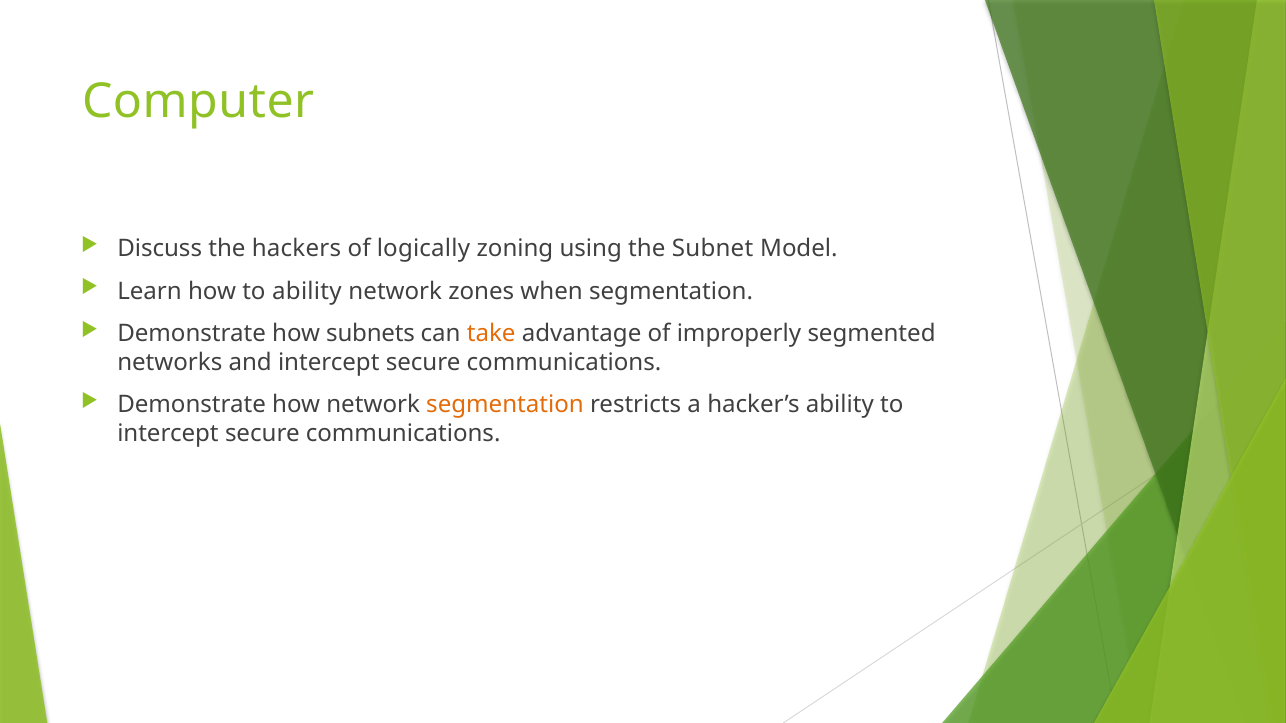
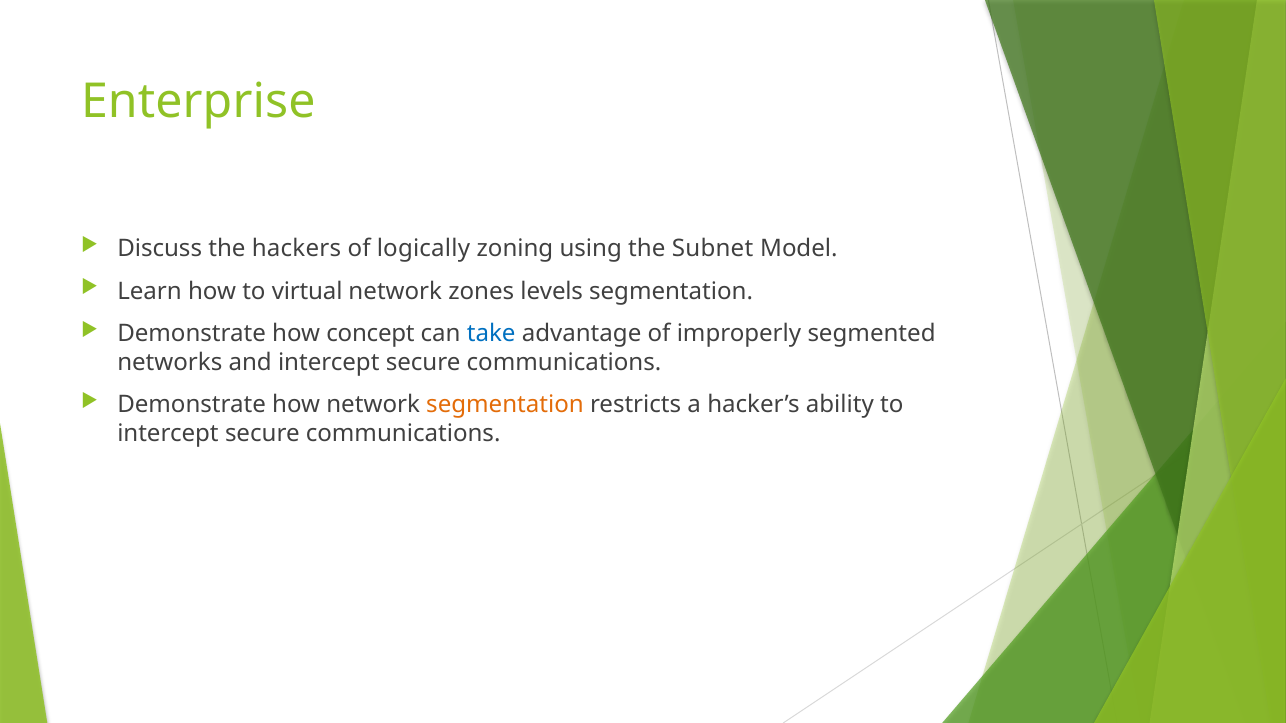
Computer: Computer -> Enterprise (198, 101)
to ability: ability -> virtual (307, 291)
when: when -> levels (552, 291)
subnets: subnets -> concept (371, 334)
take colour: orange -> blue (491, 334)
